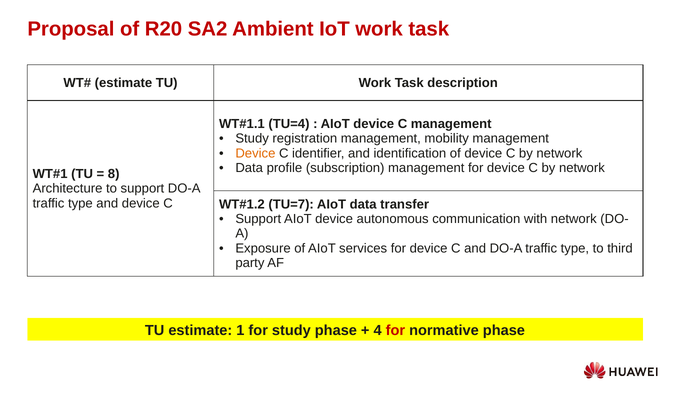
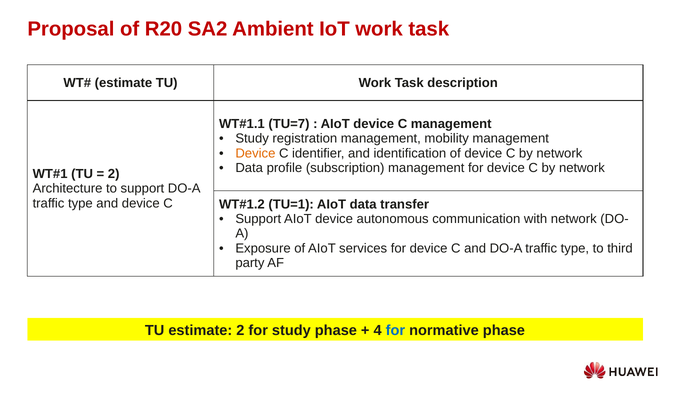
TU=4: TU=4 -> TU=7 (289, 124)
8: 8 -> 2 (114, 174)
TU=7: TU=7 -> TU=1 (291, 204)
estimate 1: 1 -> 2 (240, 330)
for colour: red -> blue (395, 330)
